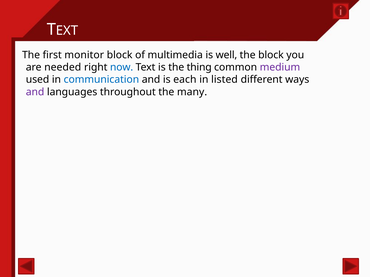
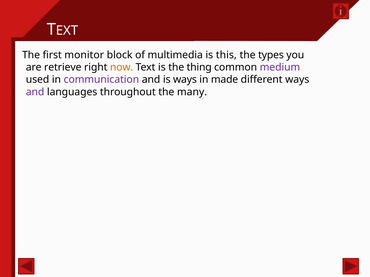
well: well -> this (226, 55)
the block: block -> types (271, 55)
needed: needed -> retrieve (63, 67)
now colour: blue -> orange (122, 67)
communication colour: blue -> purple (101, 80)
is each: each -> ways (185, 80)
listed: listed -> made (225, 80)
